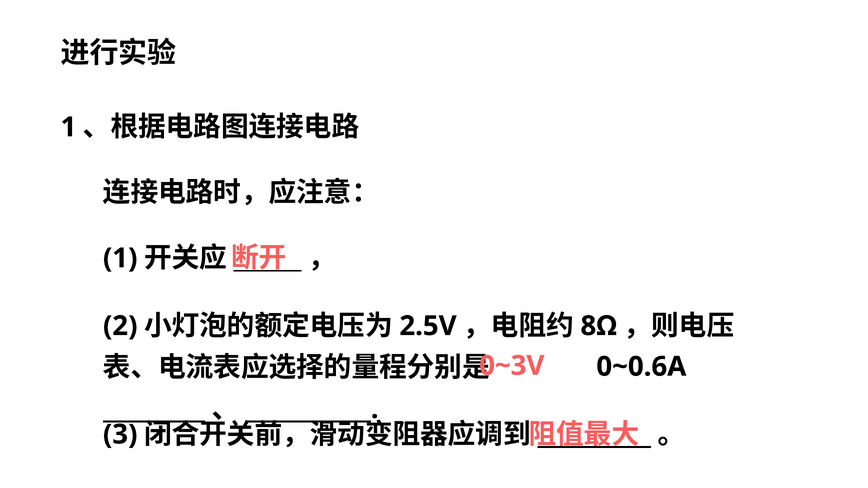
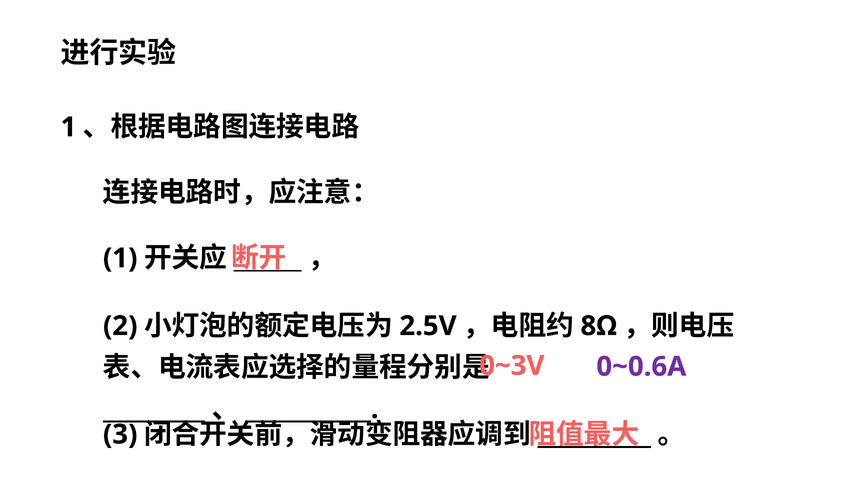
0~0.6A colour: black -> purple (641, 367)
